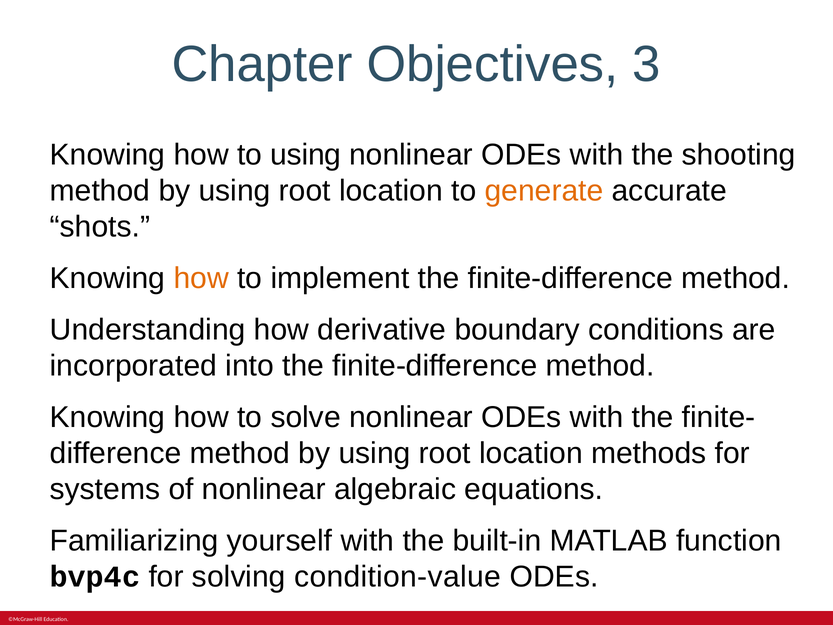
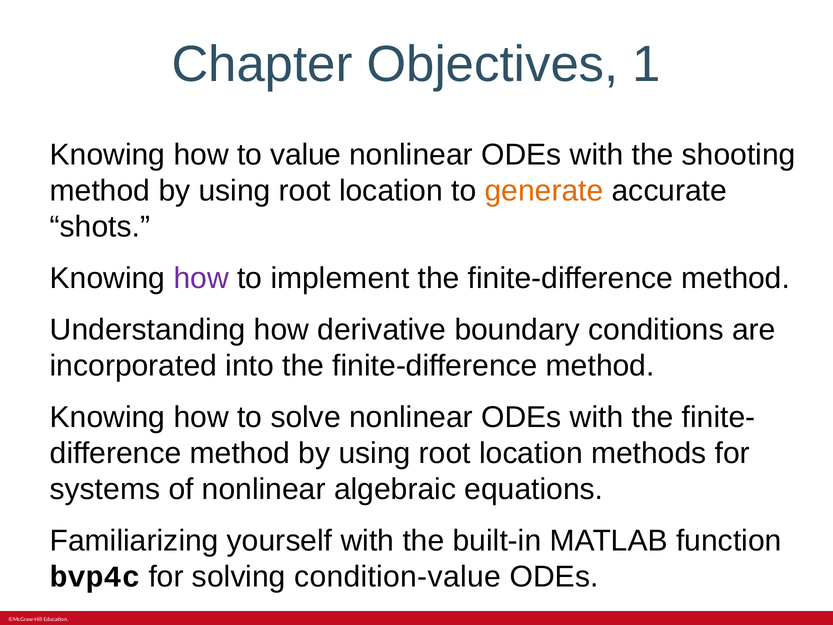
3: 3 -> 1 (647, 65)
to using: using -> value (306, 155)
how colour: orange -> purple (201, 278)
